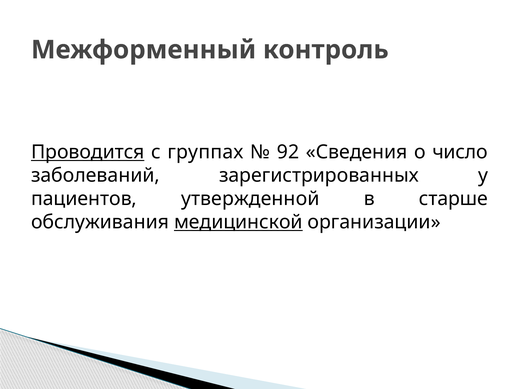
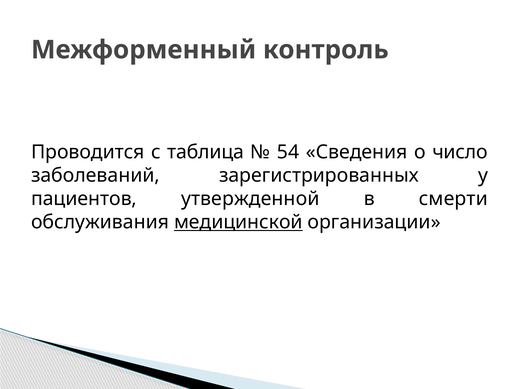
Проводится underline: present -> none (88, 152)
группах: группах -> таблица (206, 152)
92: 92 -> 54 (288, 152)
старше: старше -> смерти (453, 199)
